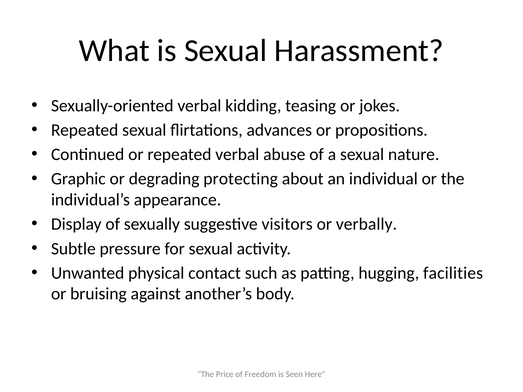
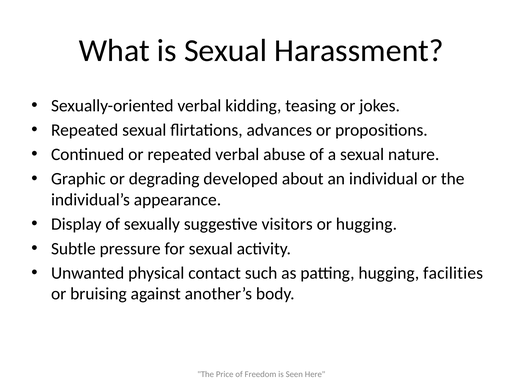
protecting: protecting -> developed (241, 179)
or verbally: verbally -> hugging (366, 224)
